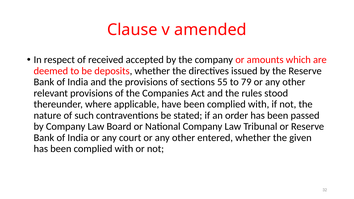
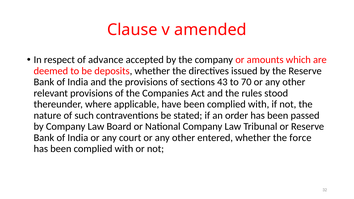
received: received -> advance (106, 60)
55: 55 -> 43 (222, 82)
79: 79 -> 70 (246, 82)
given: given -> force (300, 138)
